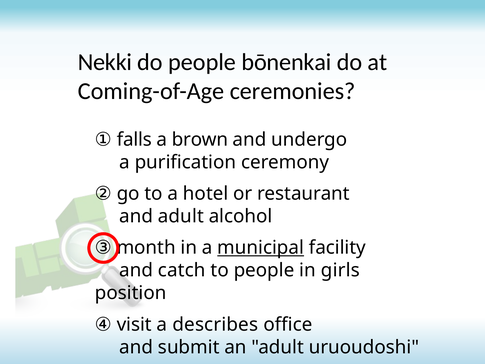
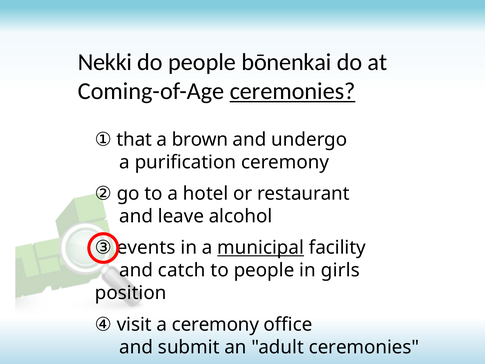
ceremonies underline: none -> present (293, 91)
falls: falls -> that (134, 139)
and adult: adult -> leave (181, 216)
month: month -> events (146, 248)
a describes: describes -> ceremony (215, 324)
adult uruoudoshi: uruoudoshi -> ceremonies (364, 347)
